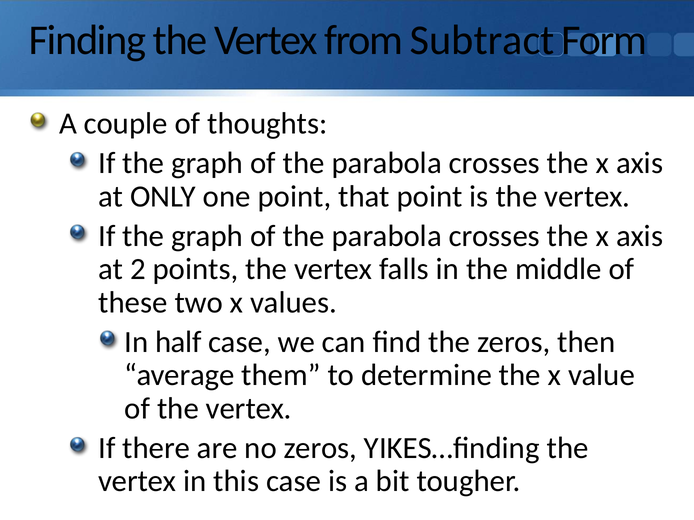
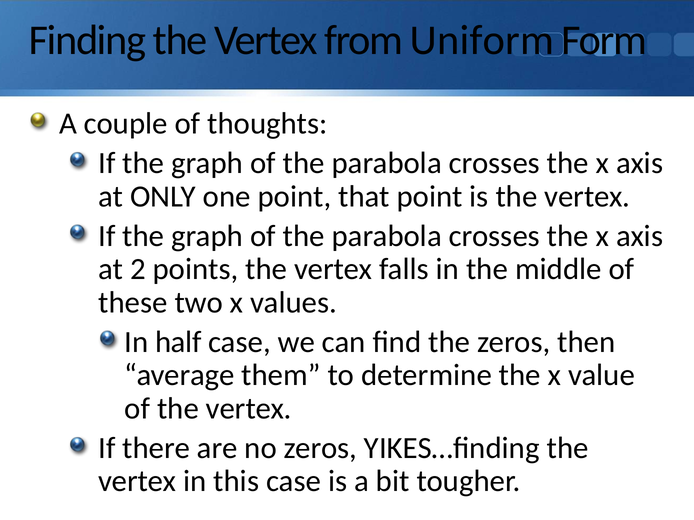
Subtract: Subtract -> Uniform (482, 40)
